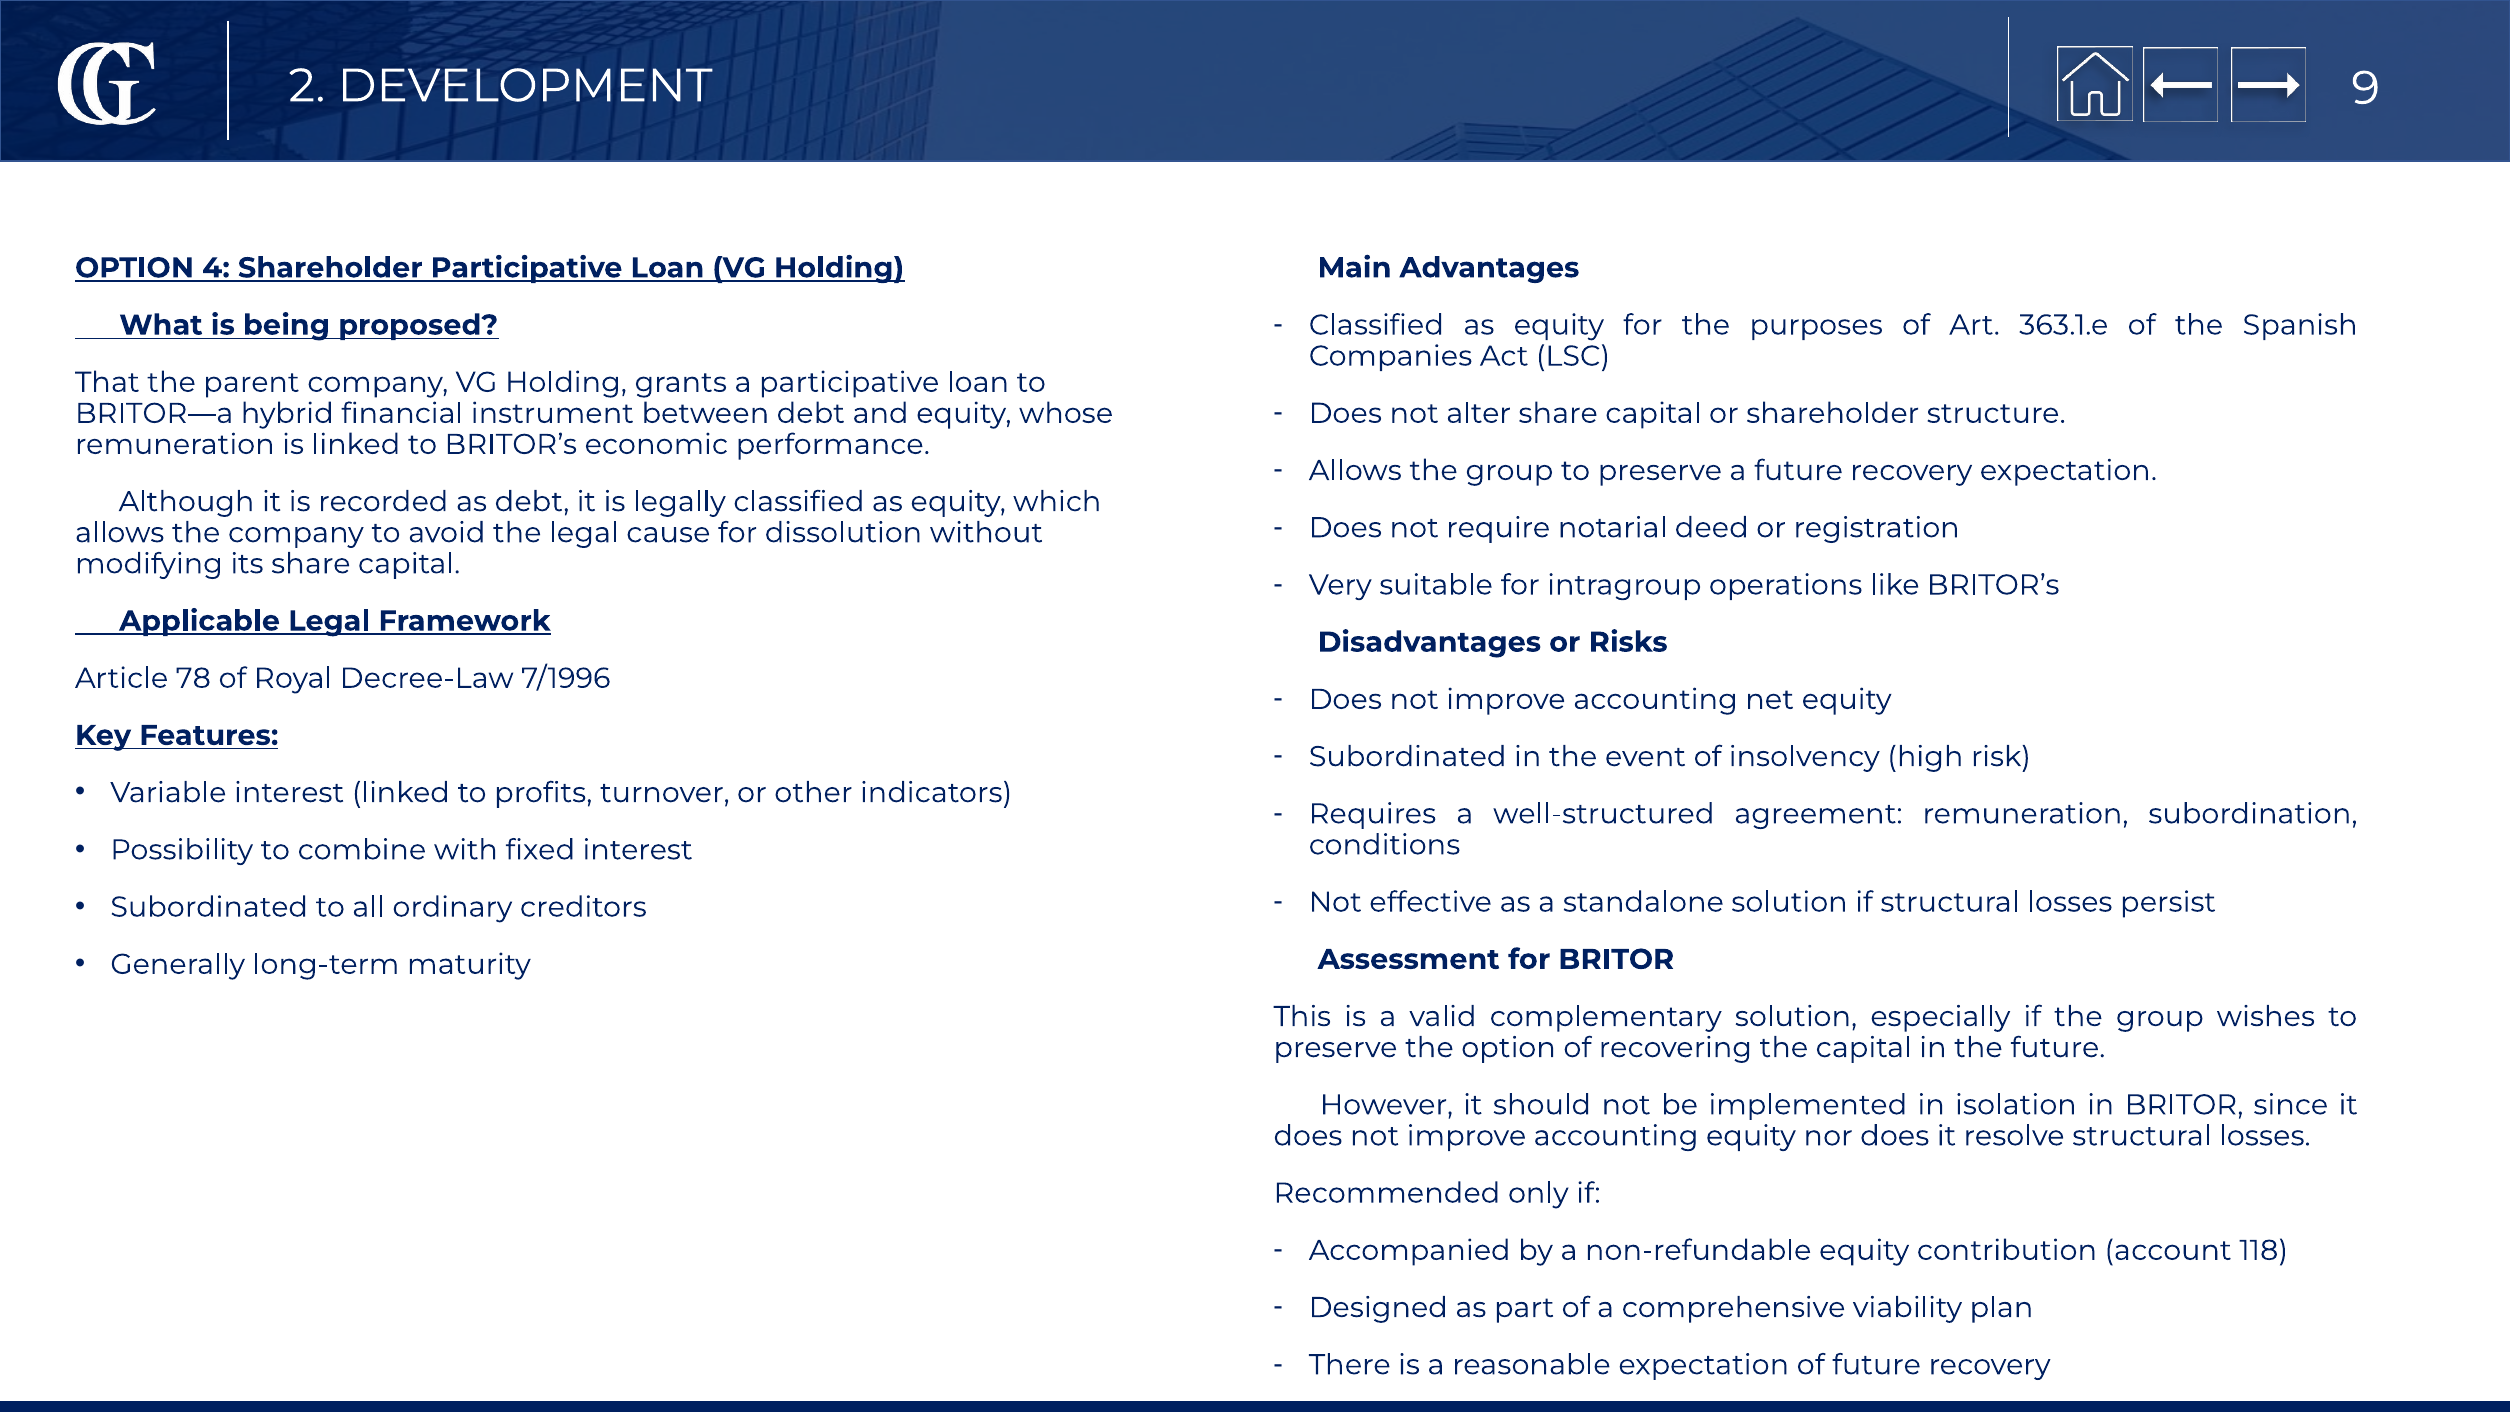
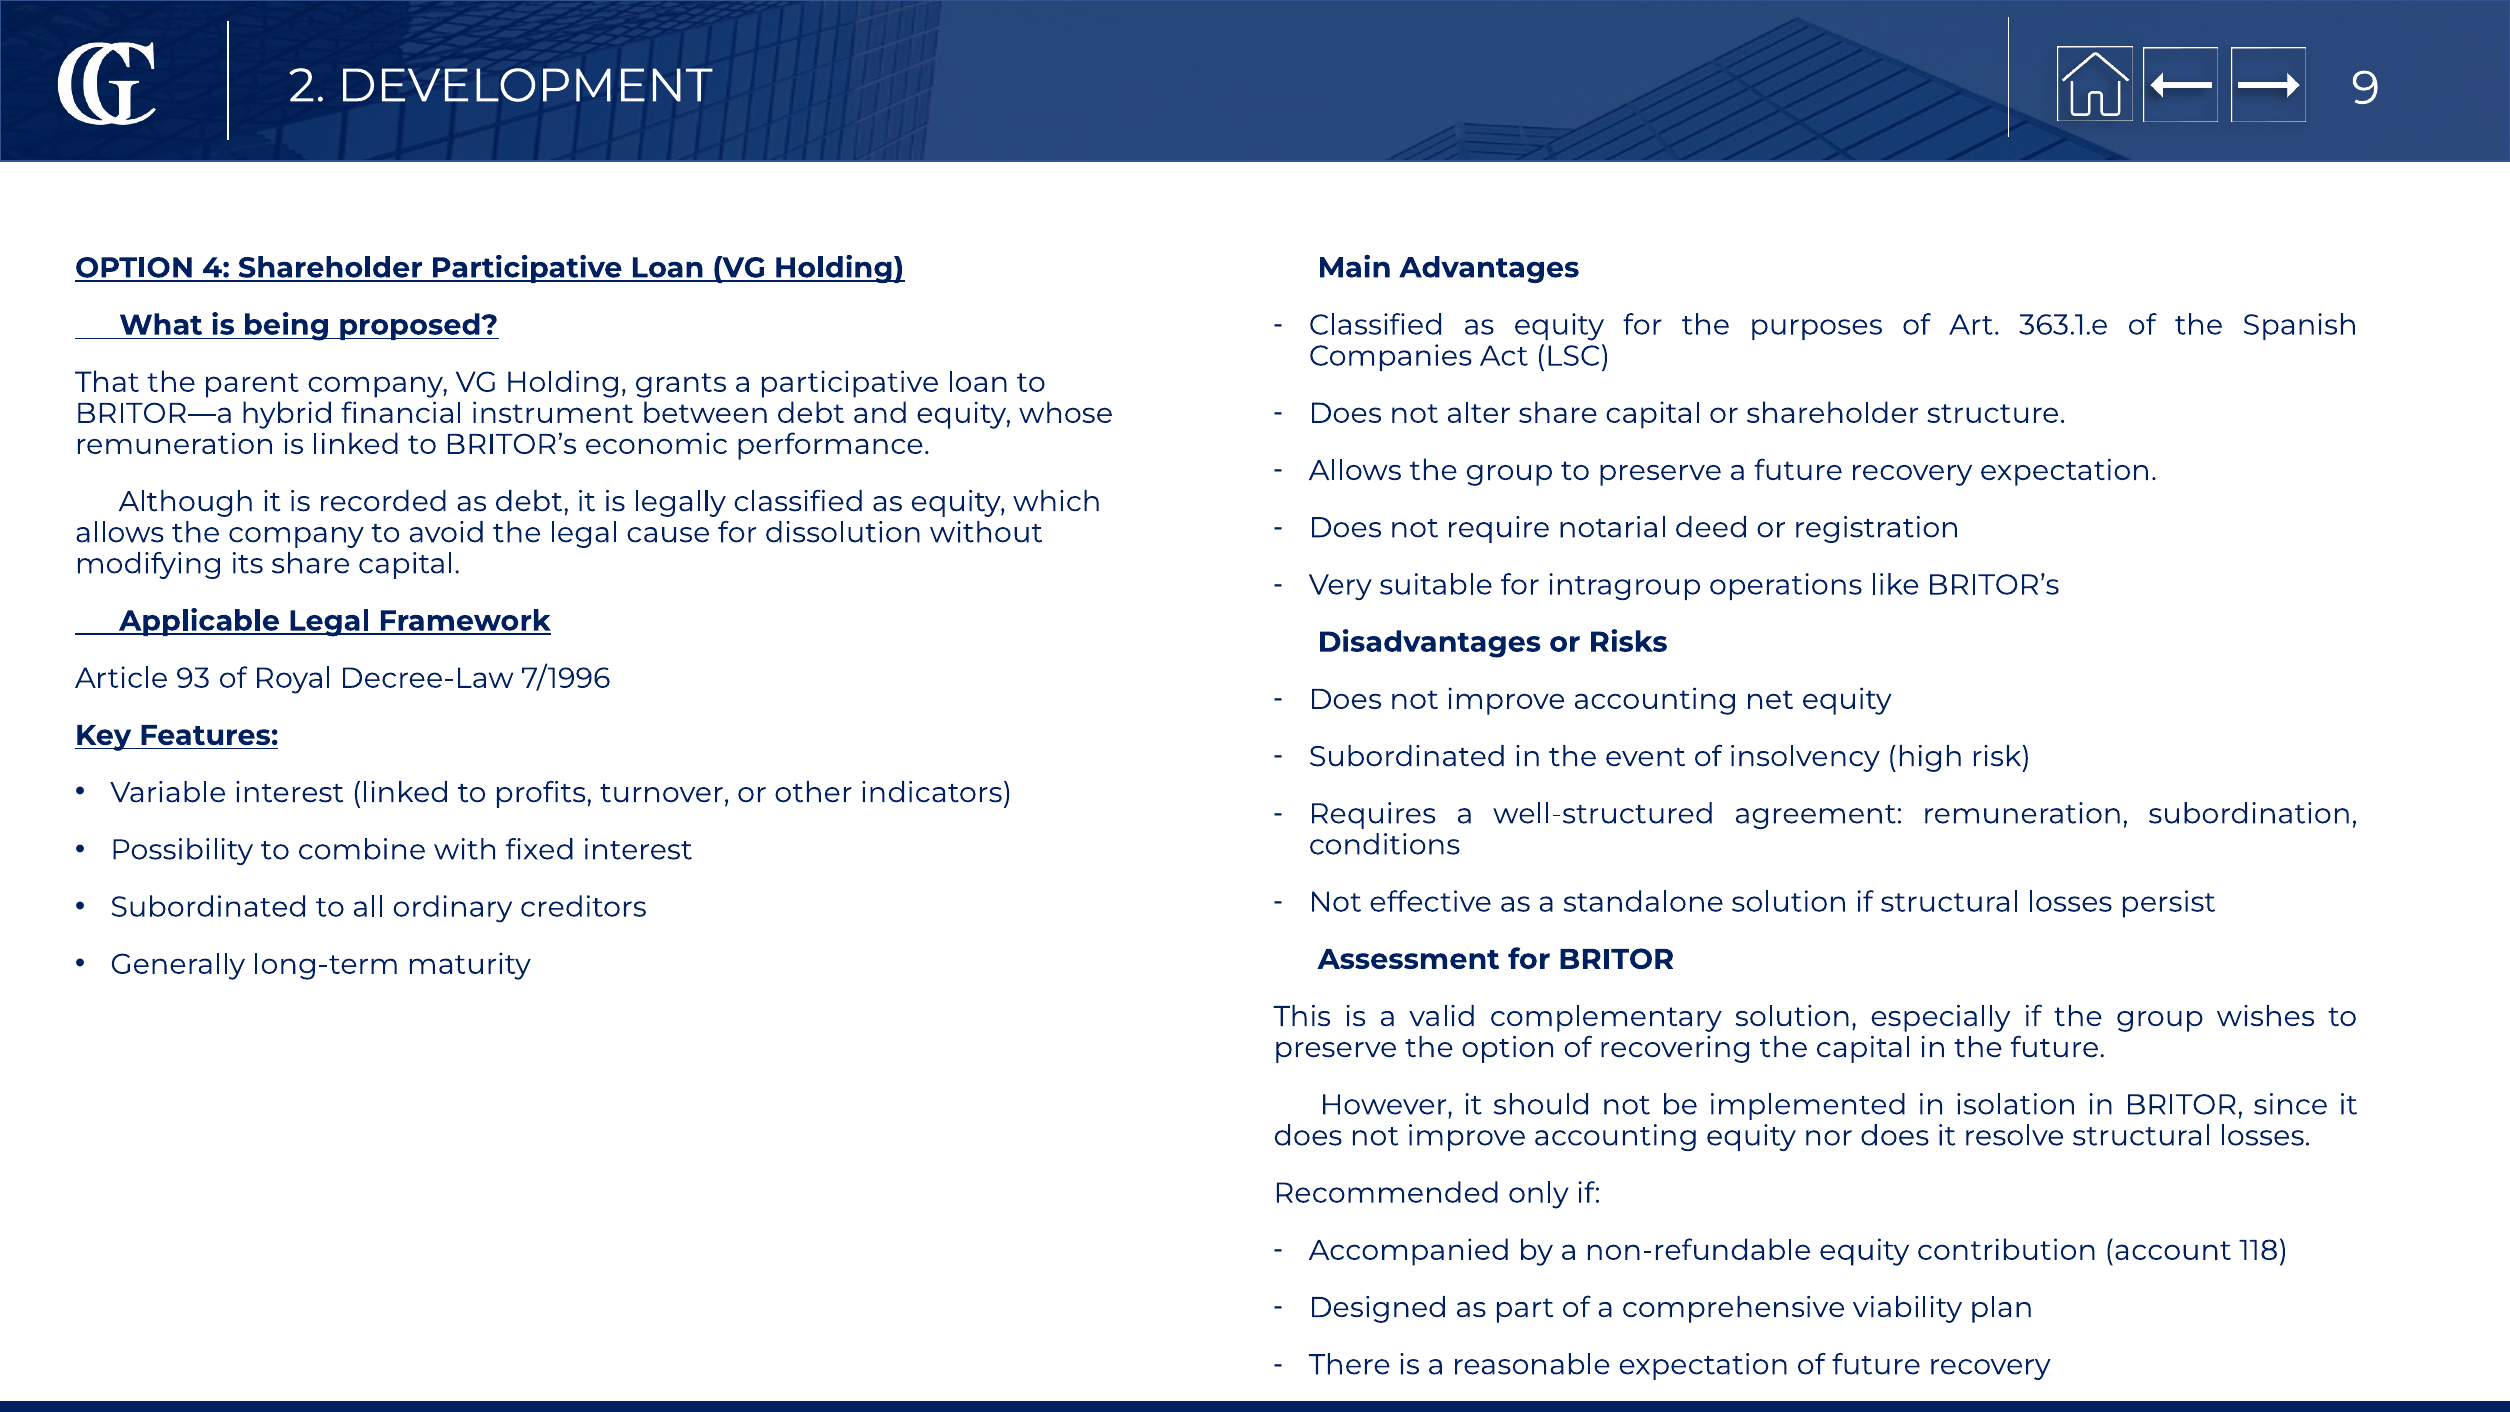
78: 78 -> 93 (193, 678)
